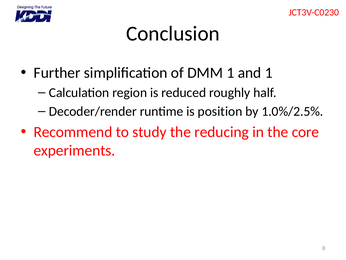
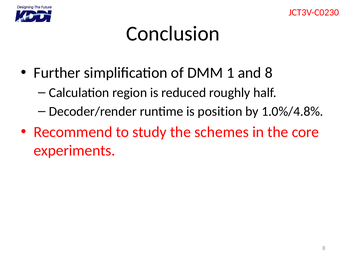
and 1: 1 -> 8 (269, 73)
1.0%/2.5%: 1.0%/2.5% -> 1.0%/4.8% (292, 111)
reducing: reducing -> schemes (222, 132)
